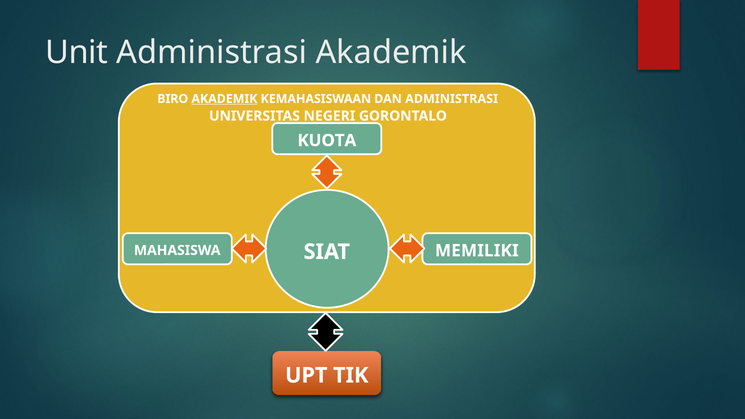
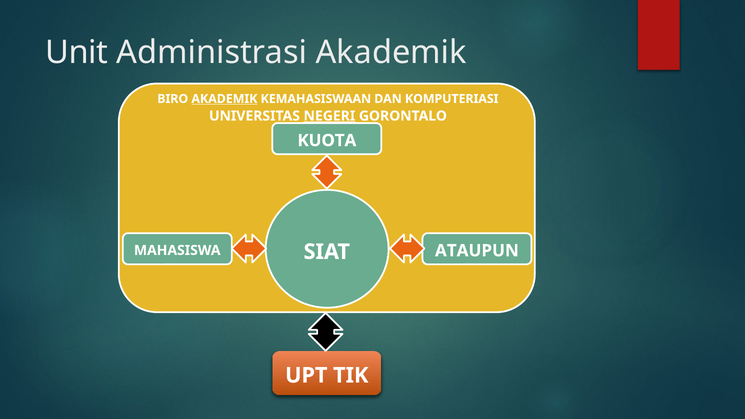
DAN ADMINISTRASI: ADMINISTRASI -> KOMPUTERIASI (452, 99)
NEGERI underline: none -> present (329, 116)
MEMILIKI: MEMILIKI -> ATAUPUN (477, 251)
